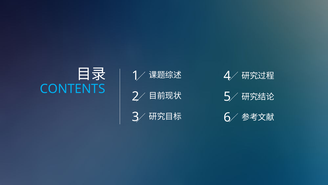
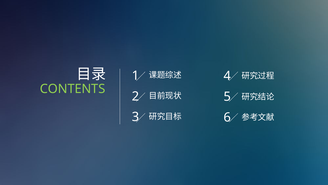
CONTENTS colour: light blue -> light green (73, 89)
